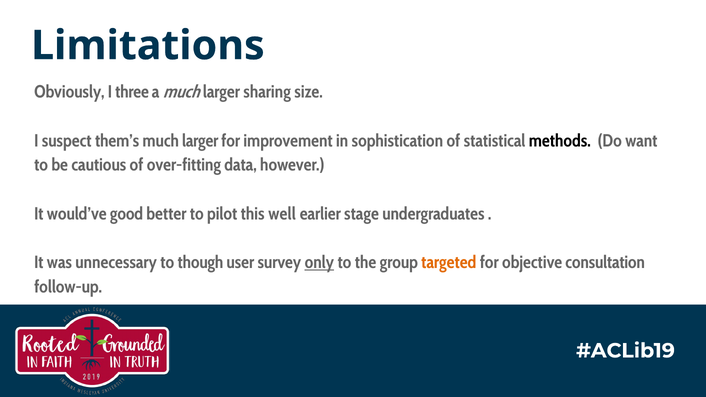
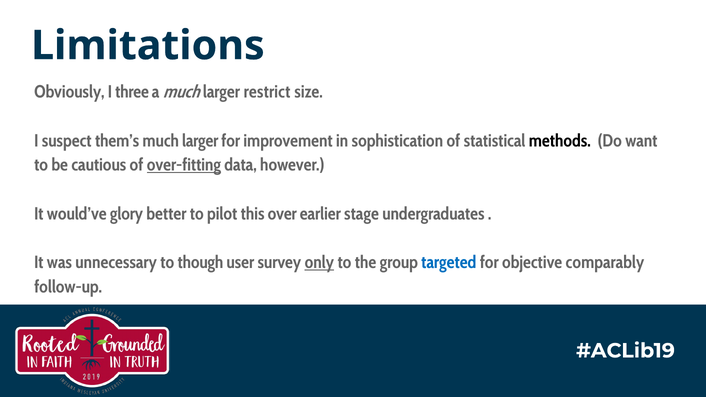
sharing: sharing -> restrict (267, 92)
over-fitting underline: none -> present (184, 165)
good: good -> glory (127, 214)
well: well -> over (282, 214)
targeted colour: orange -> blue (449, 263)
consultation: consultation -> comparably (605, 263)
